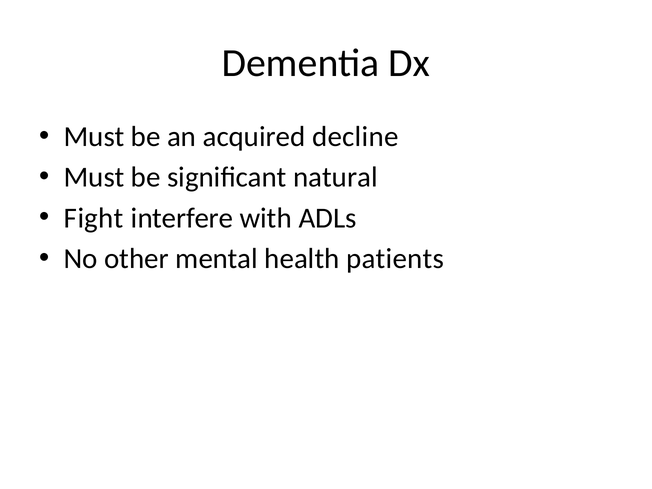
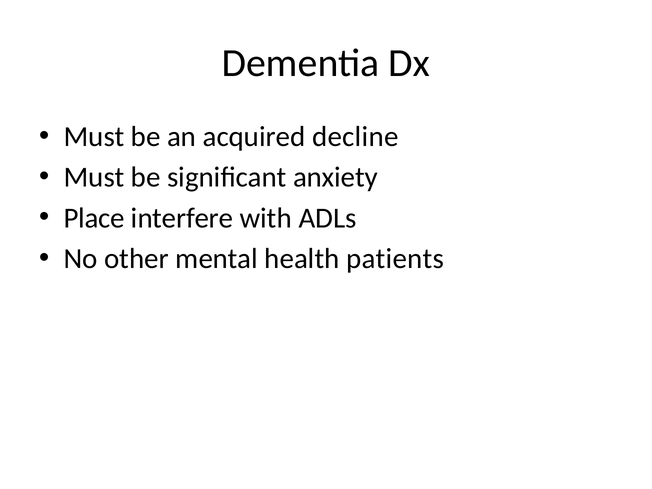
natural: natural -> anxiety (335, 177)
Fight: Fight -> Place (94, 218)
